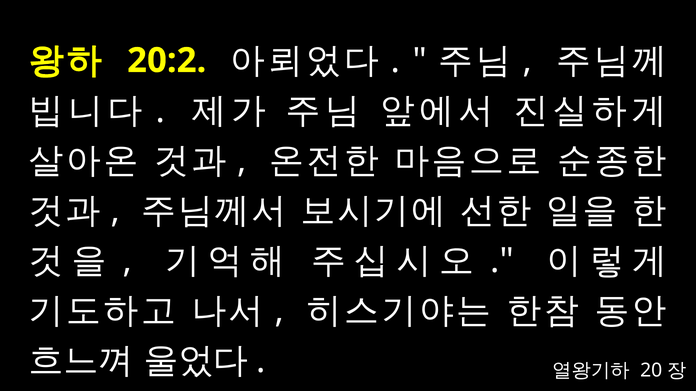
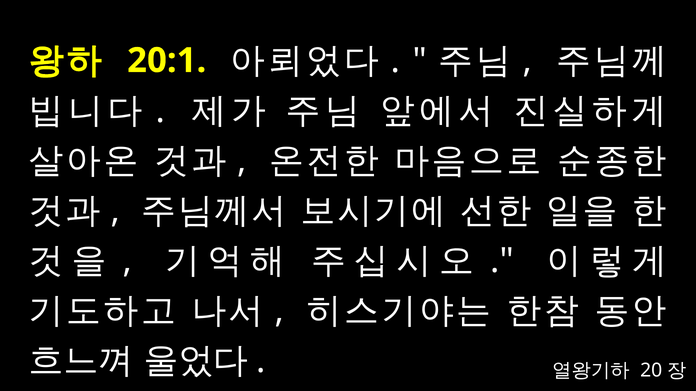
20:2: 20:2 -> 20:1 (167, 61)
